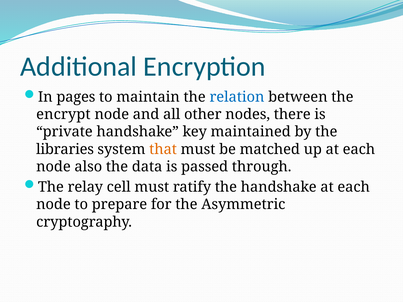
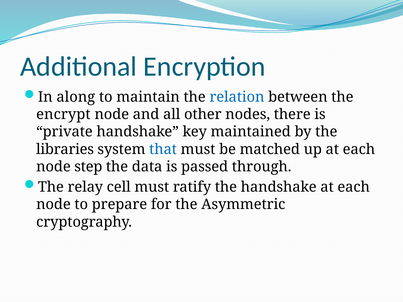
pages: pages -> along (76, 97)
that colour: orange -> blue (163, 149)
also: also -> step (88, 167)
